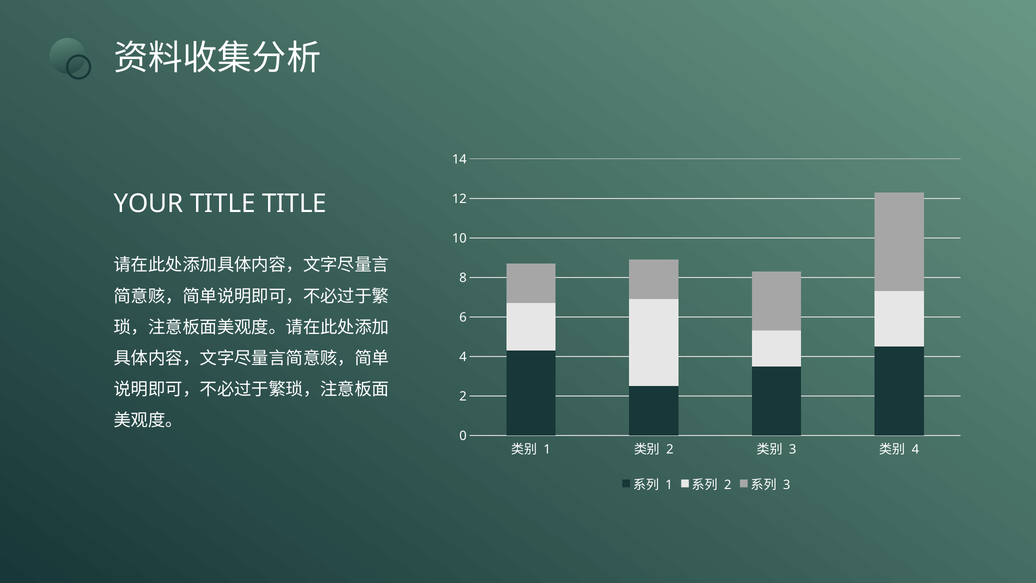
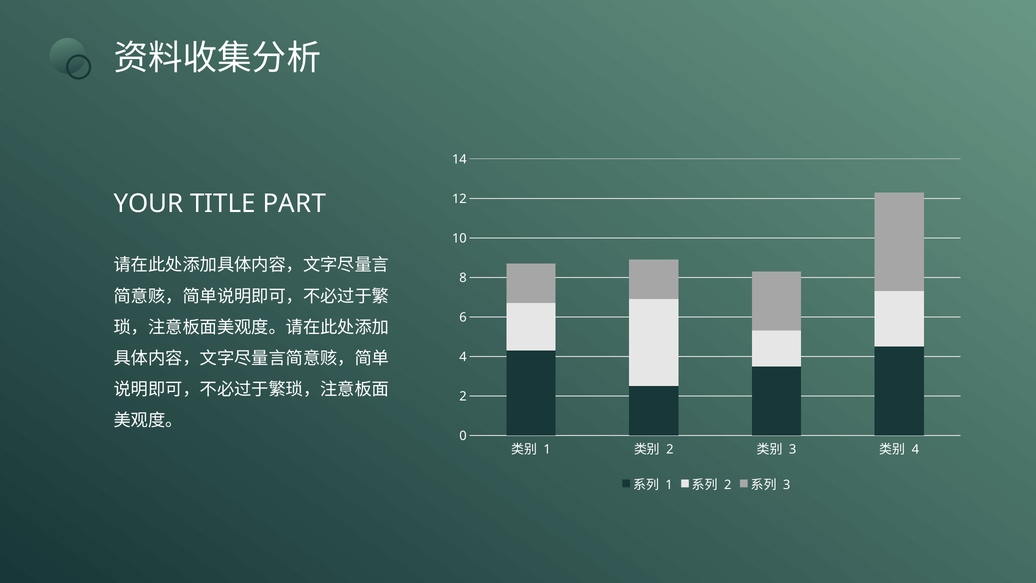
TITLE TITLE: TITLE -> PART (294, 204)
